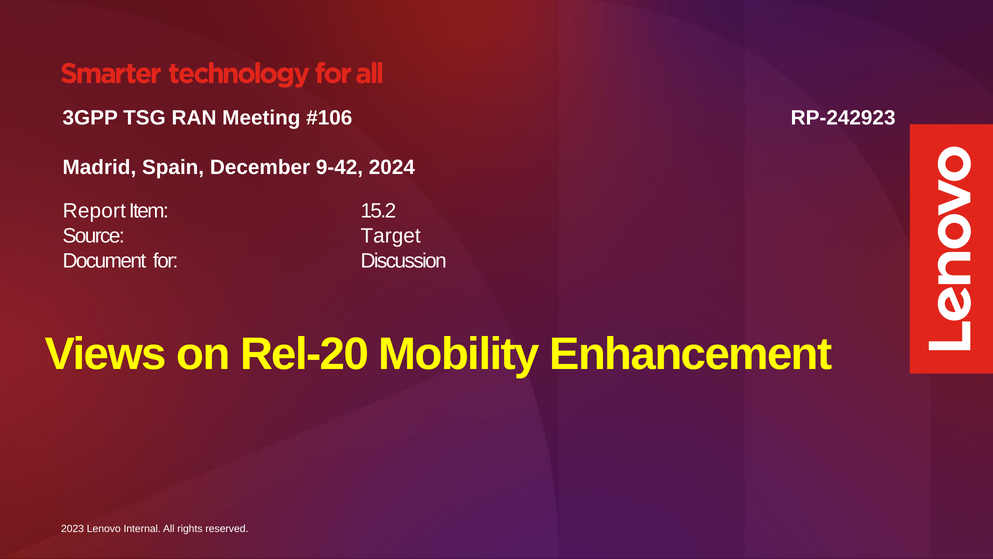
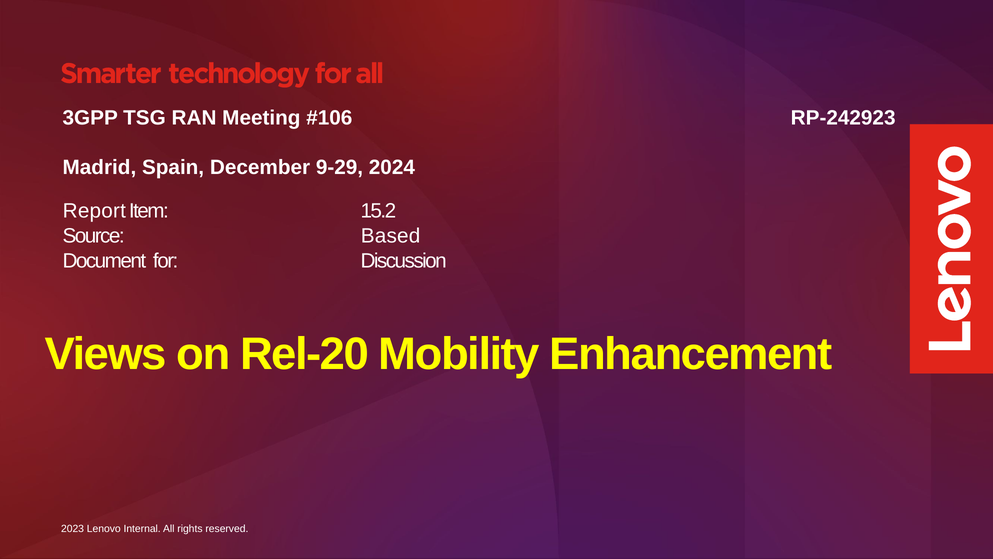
9-42: 9-42 -> 9-29 (339, 167)
Target: Target -> Based (391, 236)
